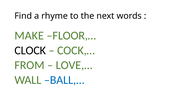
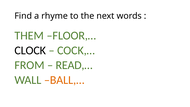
MAKE: MAKE -> THEM (29, 36)
LOVE,…: LOVE,… -> READ,… (74, 65)
BALL,… colour: blue -> orange (64, 80)
